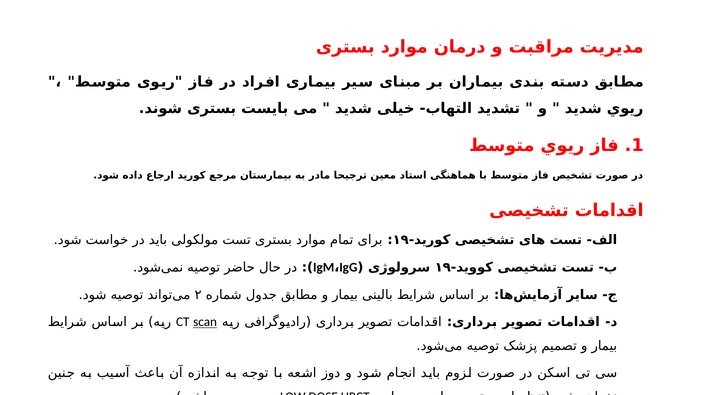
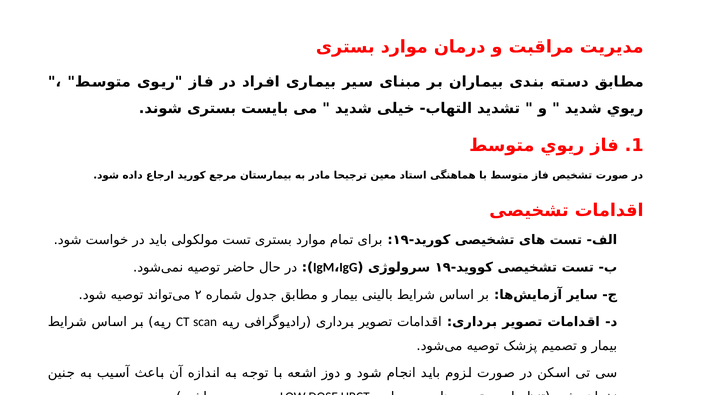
scan underline: present -> none (205, 322)
